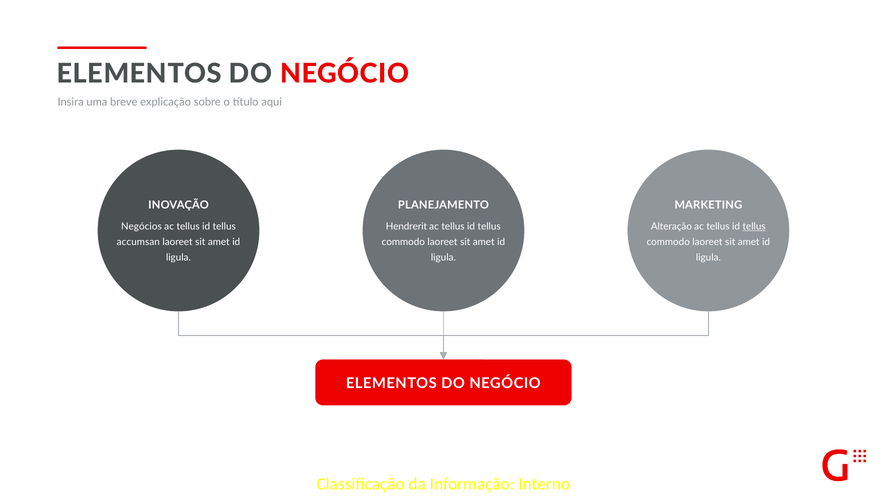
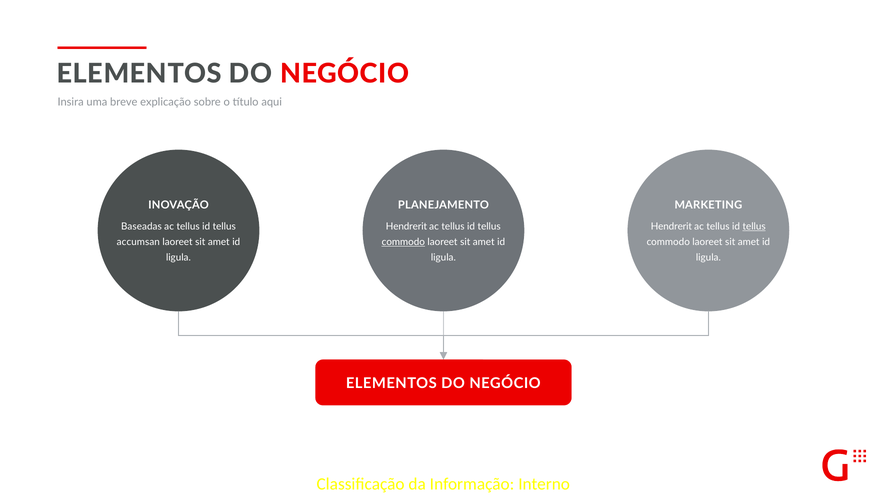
Negócios: Negócios -> Baseadas (141, 227)
Alteração: Alteração -> Hendrerit (671, 227)
commodo underline: none -> present (403, 242)
